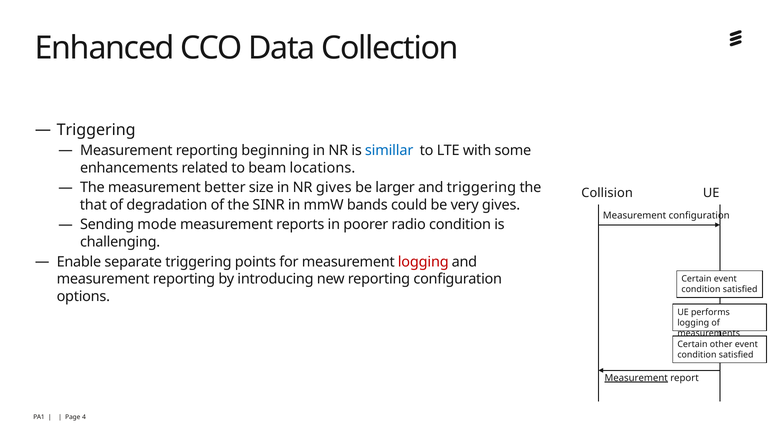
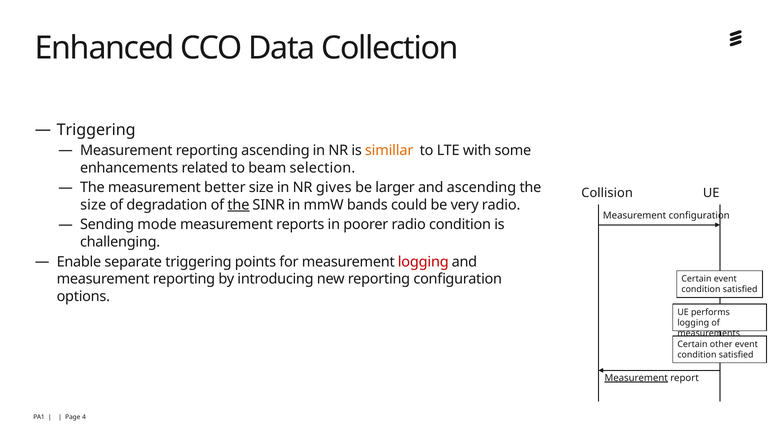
reporting beginning: beginning -> ascending (275, 151)
simillar colour: blue -> orange (389, 151)
locations: locations -> selection (322, 168)
and triggering: triggering -> ascending (481, 188)
that: that -> size (93, 205)
the underline: none -> present (238, 205)
very gives: gives -> radio (501, 205)
